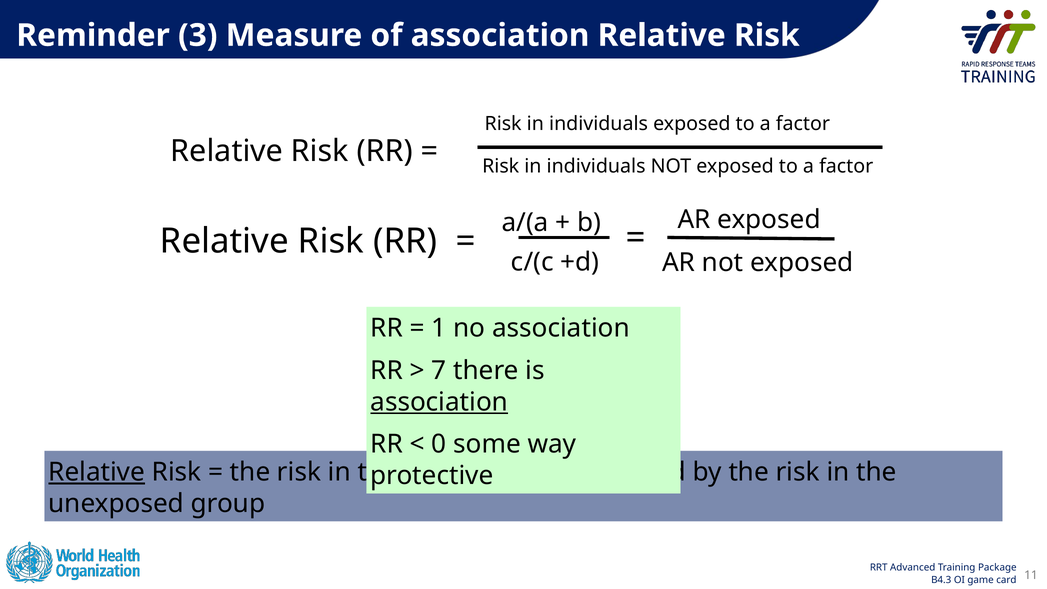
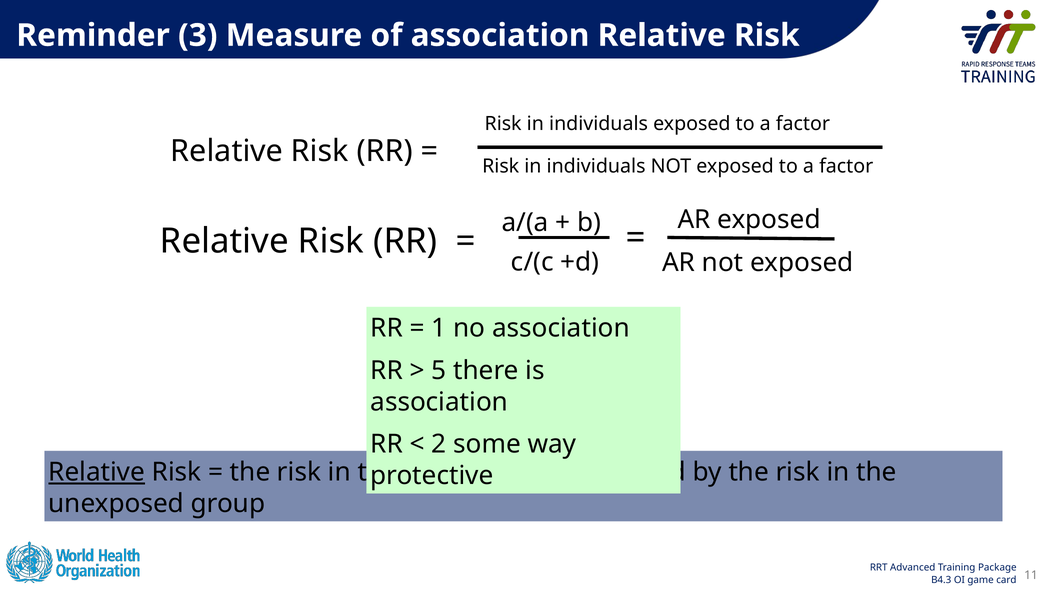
7: 7 -> 5 (439, 371)
association underline: present -> none (439, 402)
0: 0 -> 2 (439, 444)
